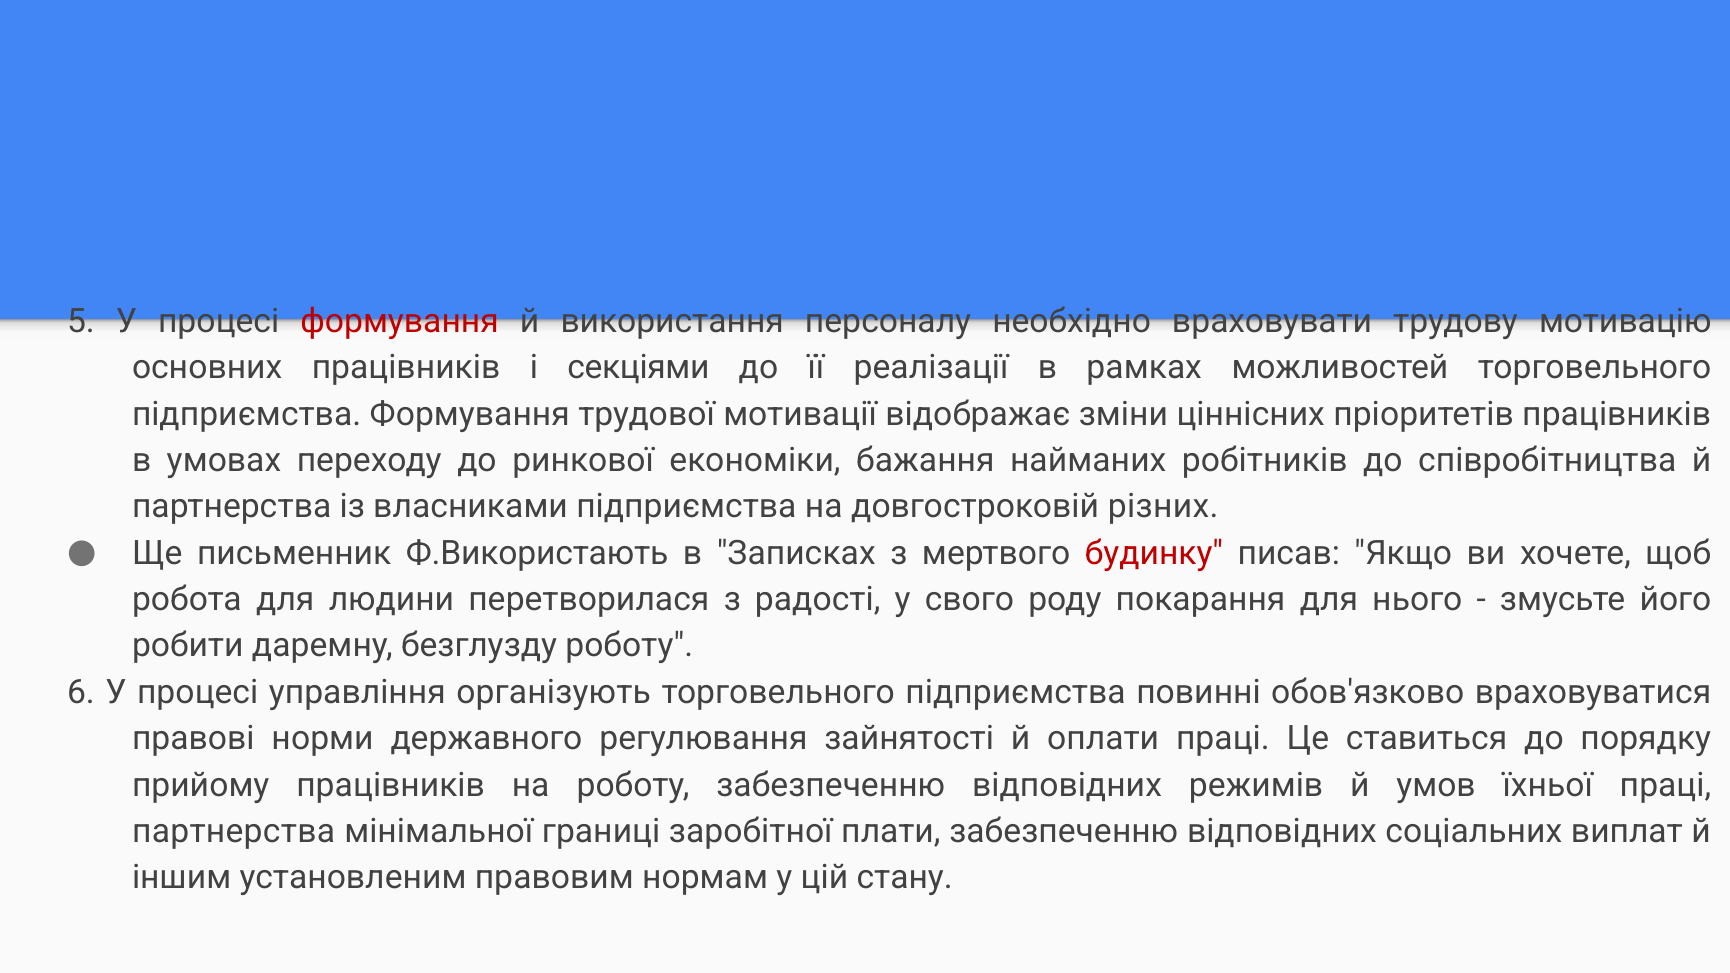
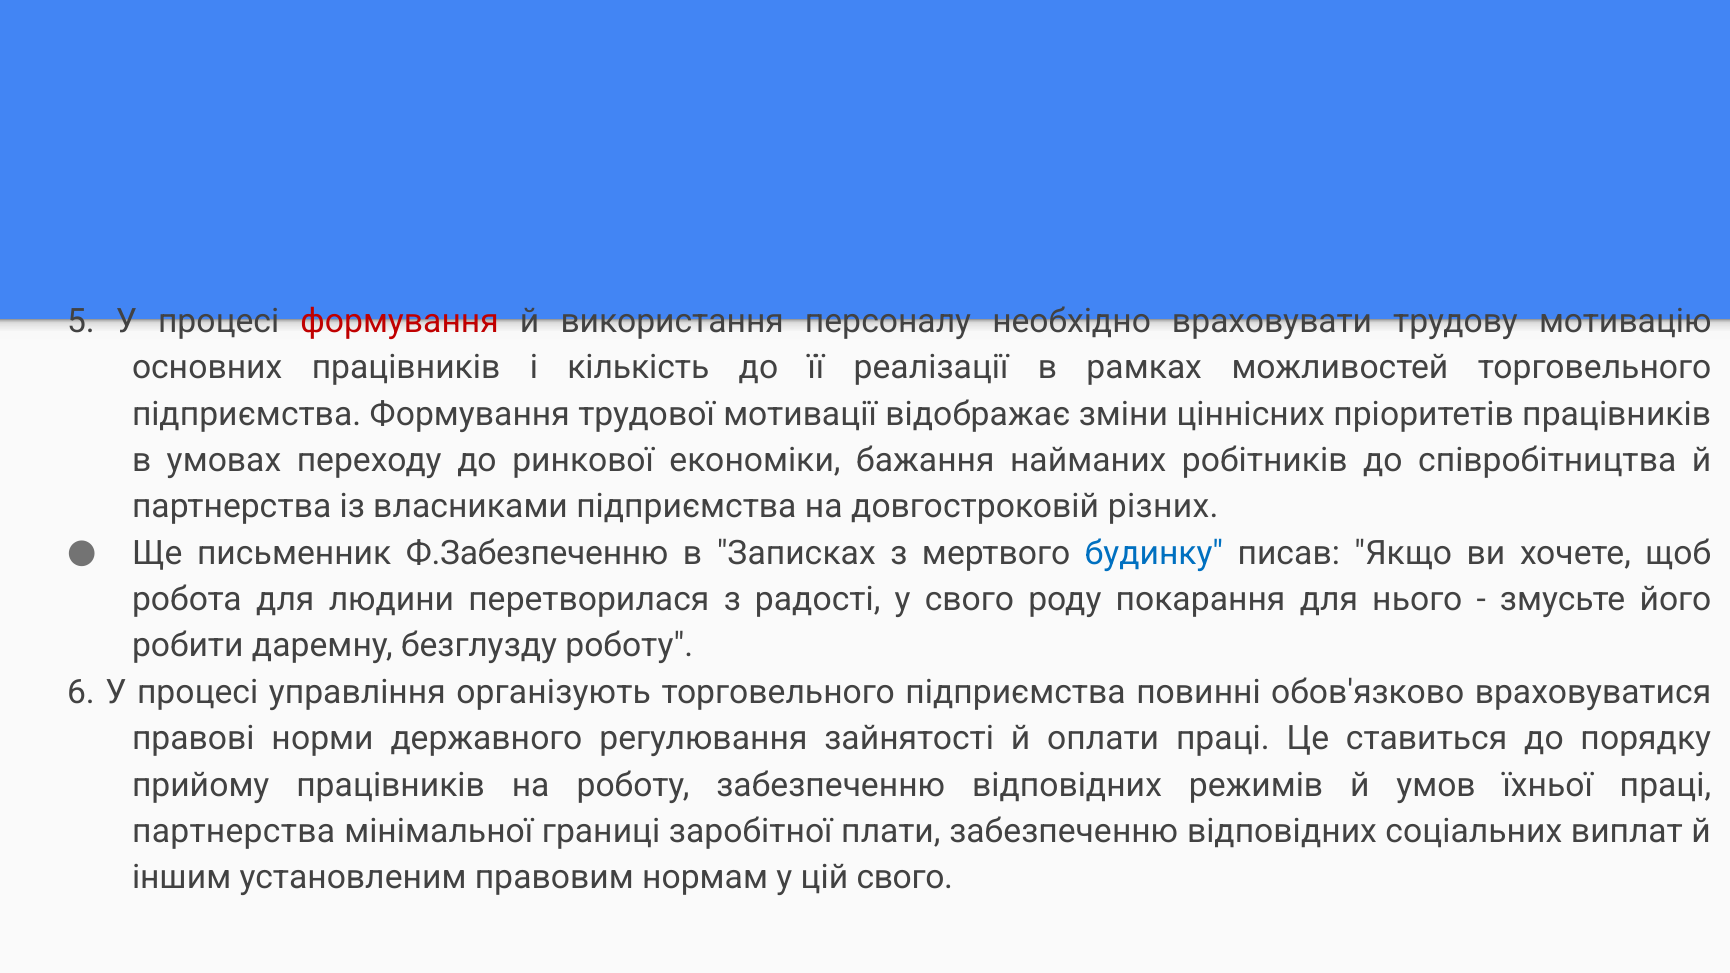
секціями: секціями -> кількість (638, 368)
Ф.Використають: Ф.Використають -> Ф.Забезпеченню (537, 553)
будинку colour: red -> blue (1154, 553)
цій стану: стану -> свого (905, 878)
